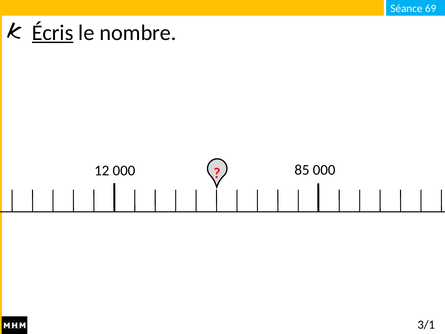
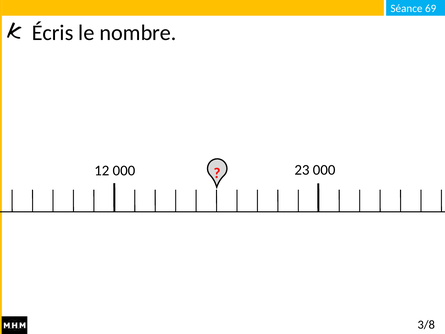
Écris underline: present -> none (53, 33)
85: 85 -> 23 (302, 170)
3/1: 3/1 -> 3/8 (426, 325)
